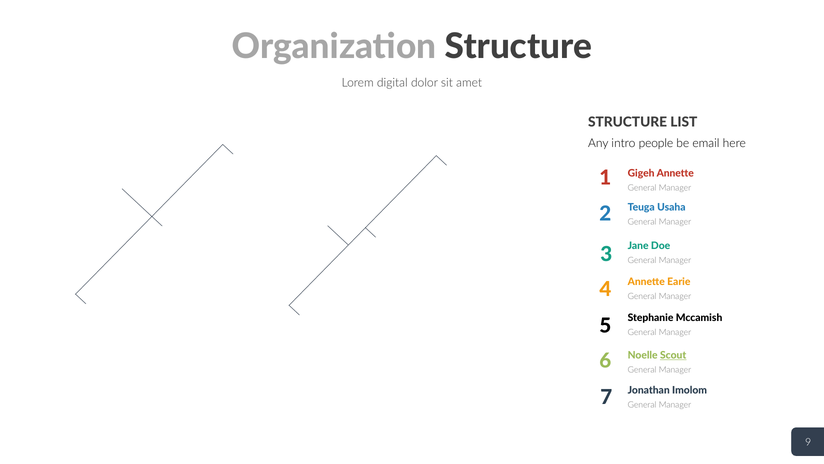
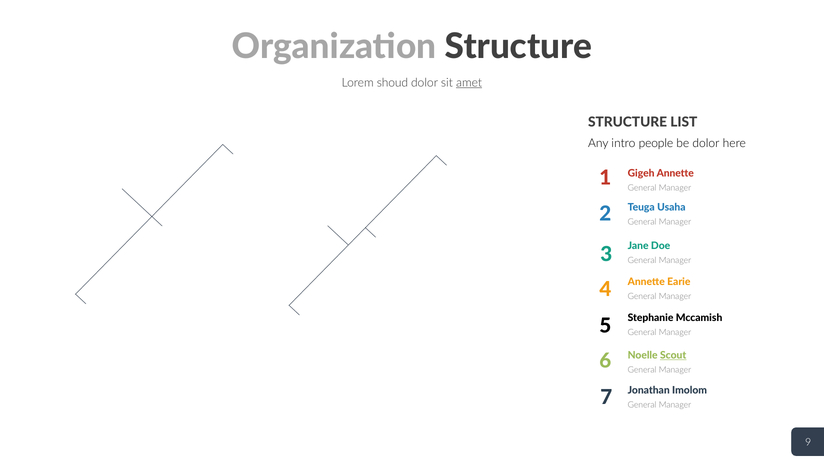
digital: digital -> shoud (392, 83)
amet underline: none -> present (469, 83)
be email: email -> dolor (706, 143)
